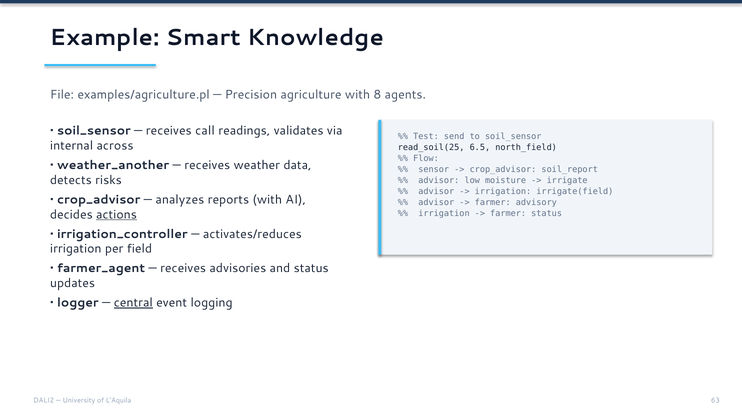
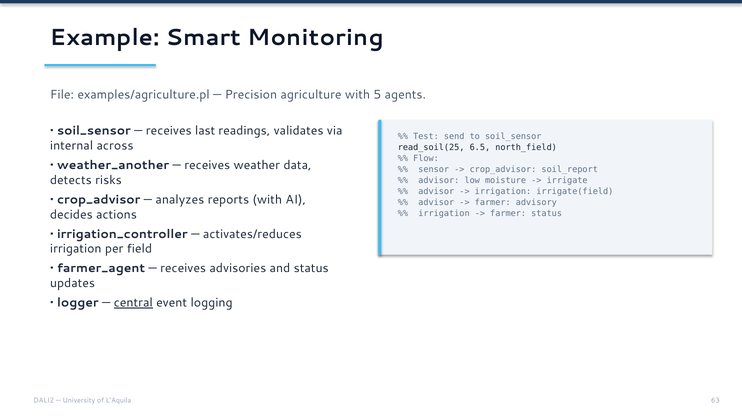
Knowledge: Knowledge -> Monitoring (315, 38)
8: 8 -> 5 (377, 94)
call: call -> last (205, 131)
actions underline: present -> none (117, 214)
